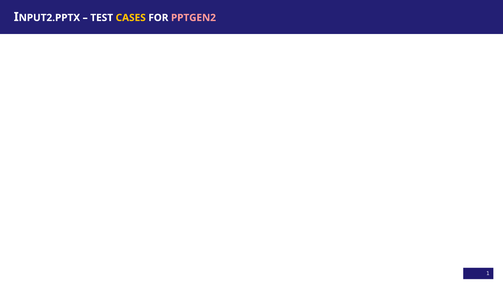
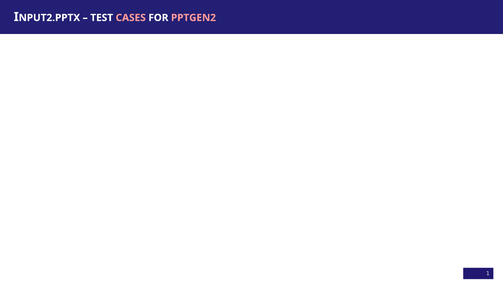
CASES colour: yellow -> pink (131, 18)
